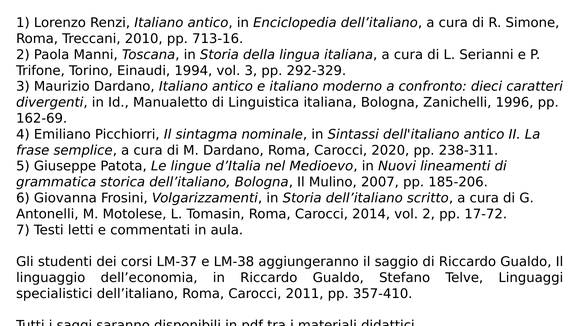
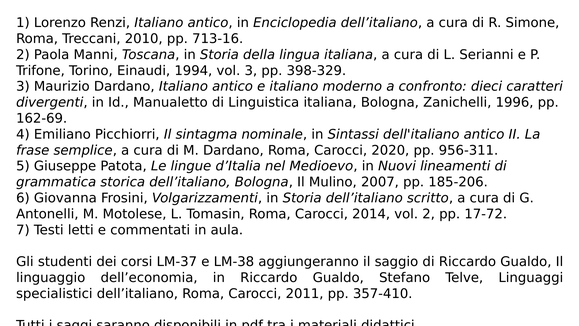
292-329: 292-329 -> 398-329 (316, 71)
238-311: 238-311 -> 956-311 (468, 150)
